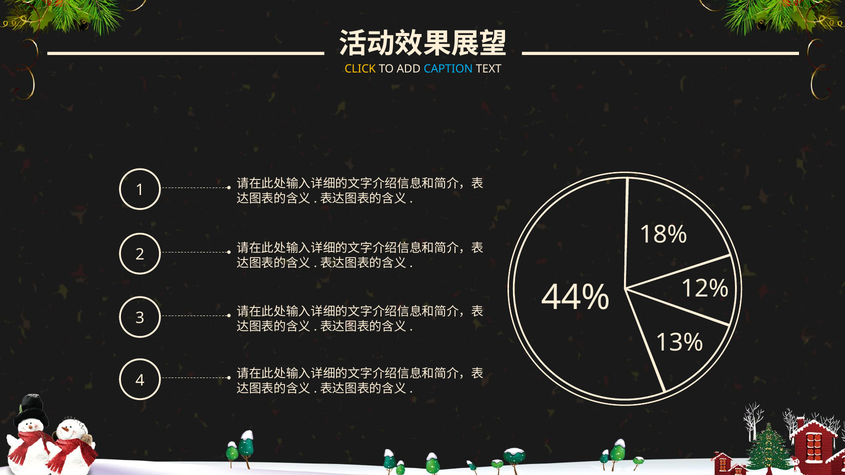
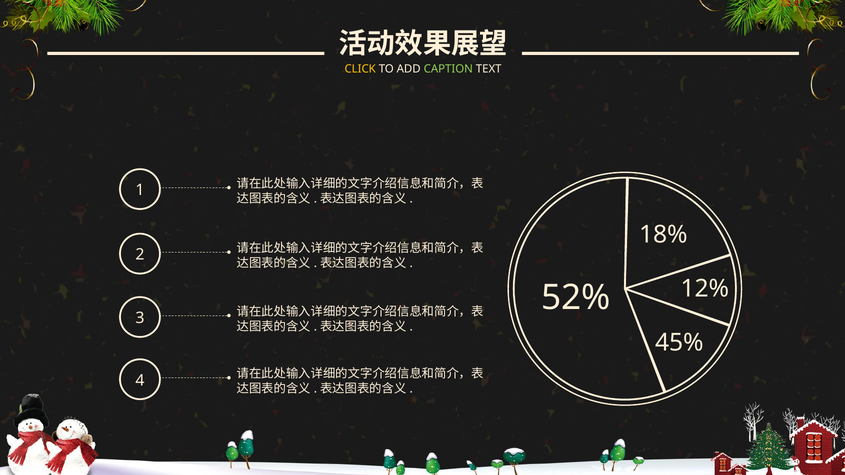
CAPTION colour: light blue -> light green (448, 69)
44%: 44% -> 52% (576, 298)
13%: 13% -> 45% (679, 343)
